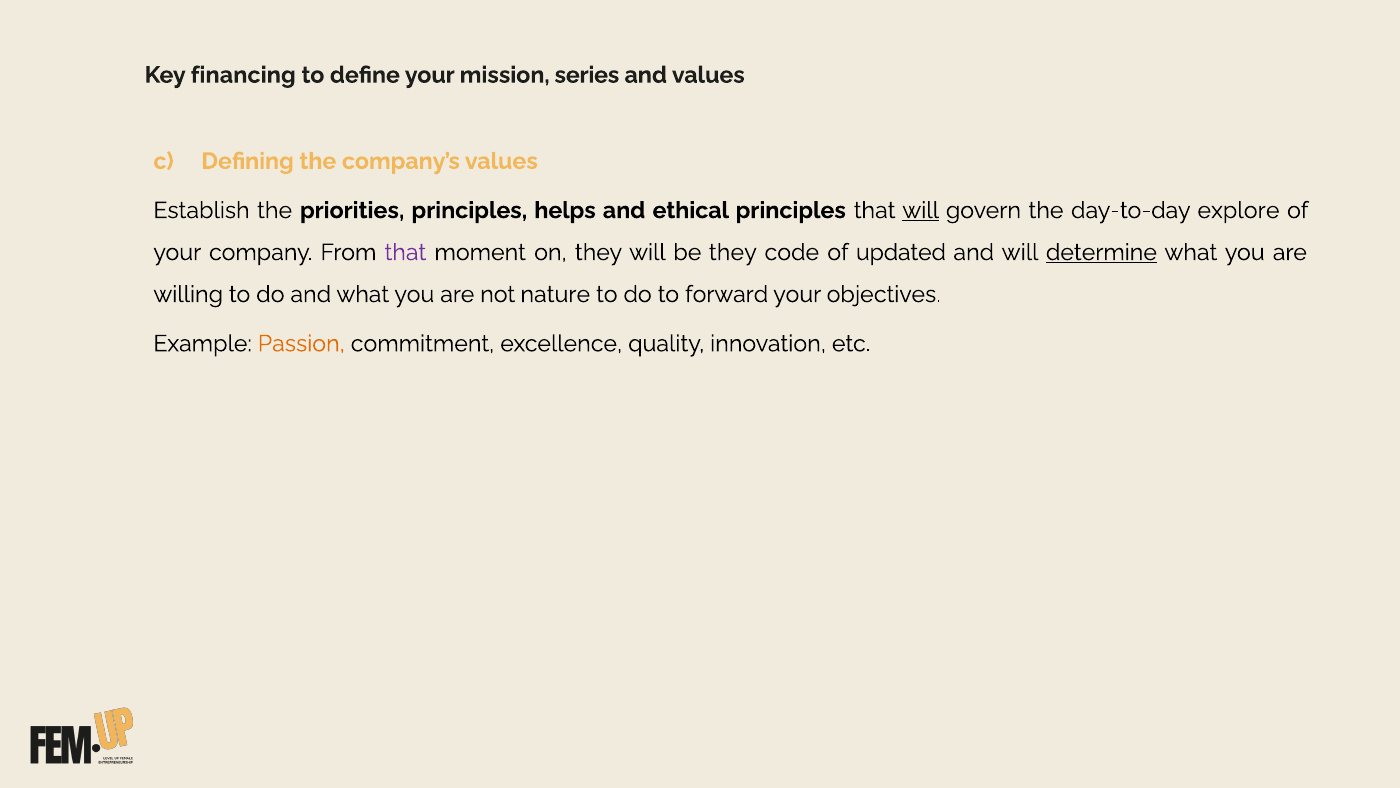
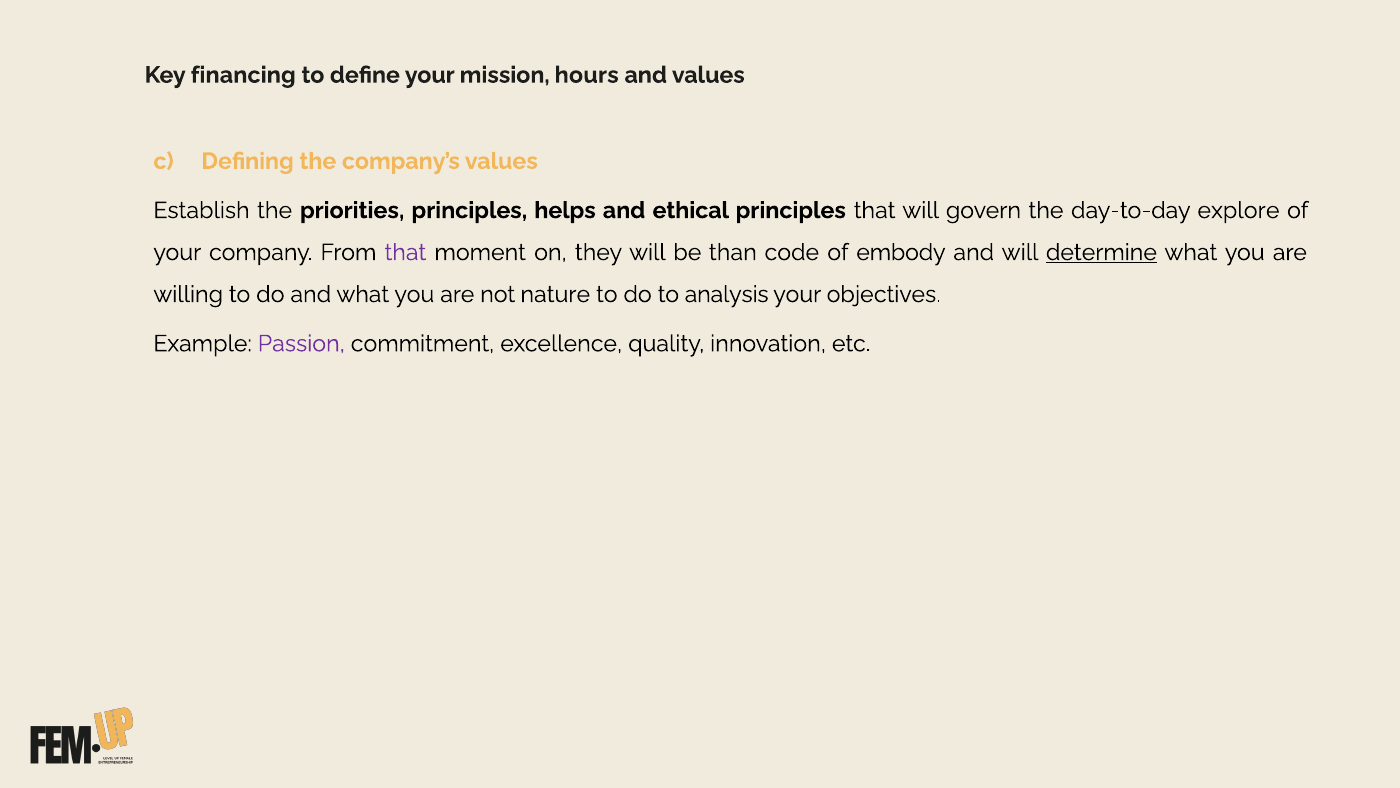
series: series -> hours (587, 75)
will underline: present -> none (921, 210)
be they: they -> than (733, 252)
updated: updated -> embody (901, 252)
forward: forward -> analysis (727, 294)
Passion colour: orange -> purple (301, 343)
